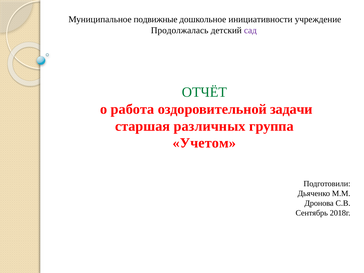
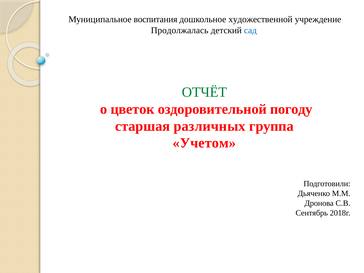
подвижные: подвижные -> воспитания (156, 19)
инициативности: инициативности -> художественной (261, 19)
сад colour: purple -> blue (250, 30)
работа: работа -> цветок (133, 109)
задачи: задачи -> погоду (291, 109)
